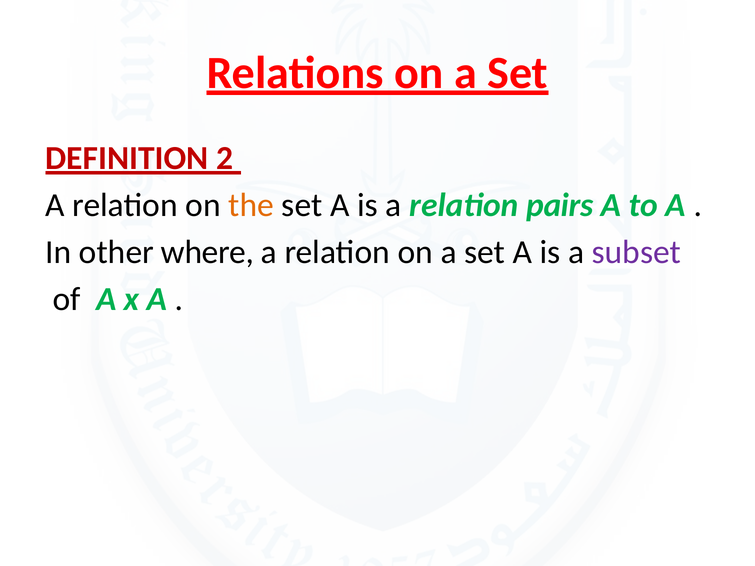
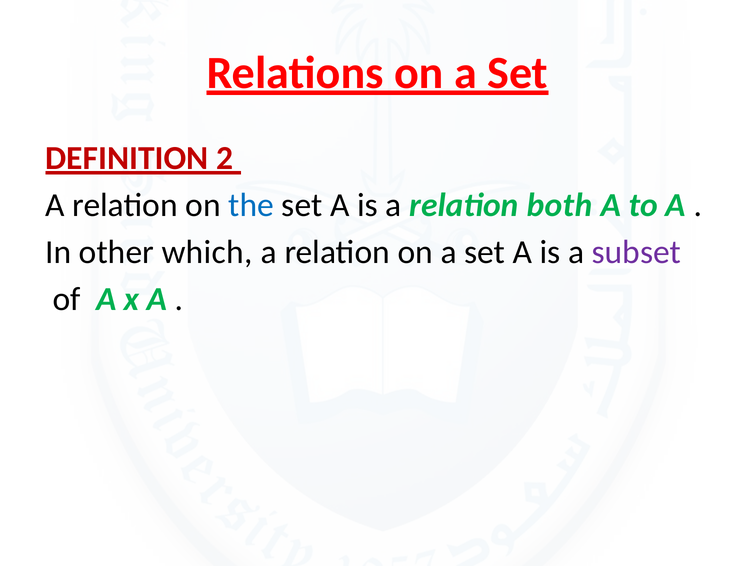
the colour: orange -> blue (251, 205)
pairs: pairs -> both (560, 205)
where: where -> which (207, 252)
